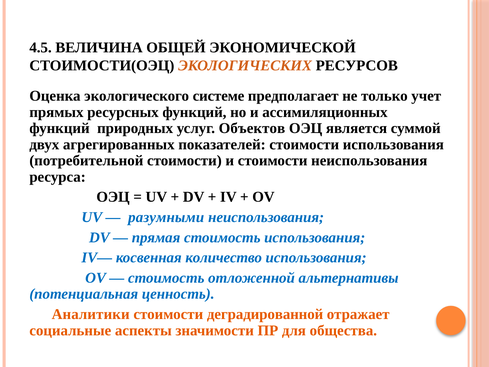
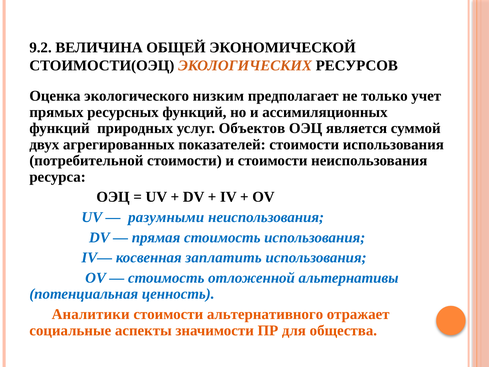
4.5: 4.5 -> 9.2 (40, 48)
системе: системе -> низким (218, 96)
количество: количество -> заплатить (224, 258)
деградированной: деградированной -> альтернативного (265, 314)
